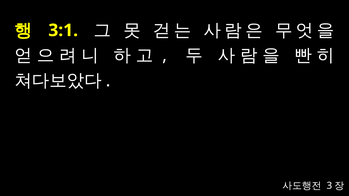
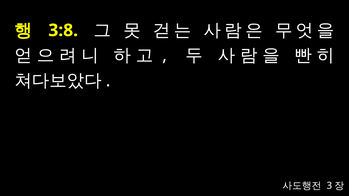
3:1: 3:1 -> 3:8 (63, 30)
